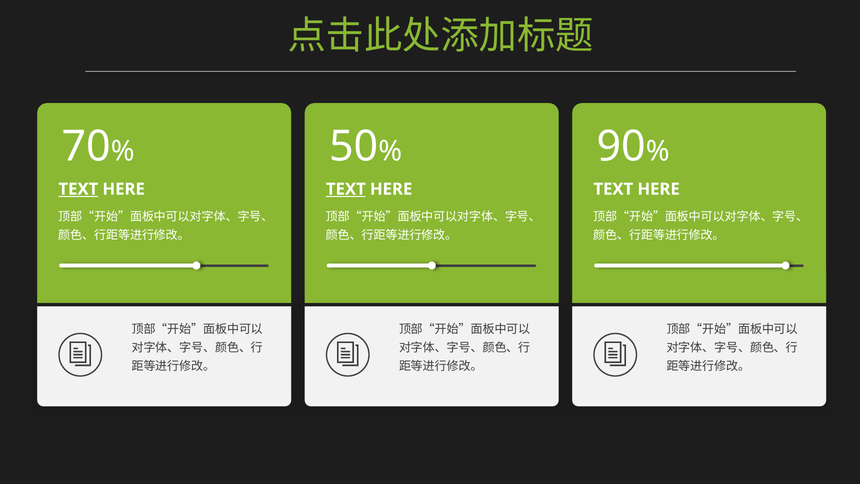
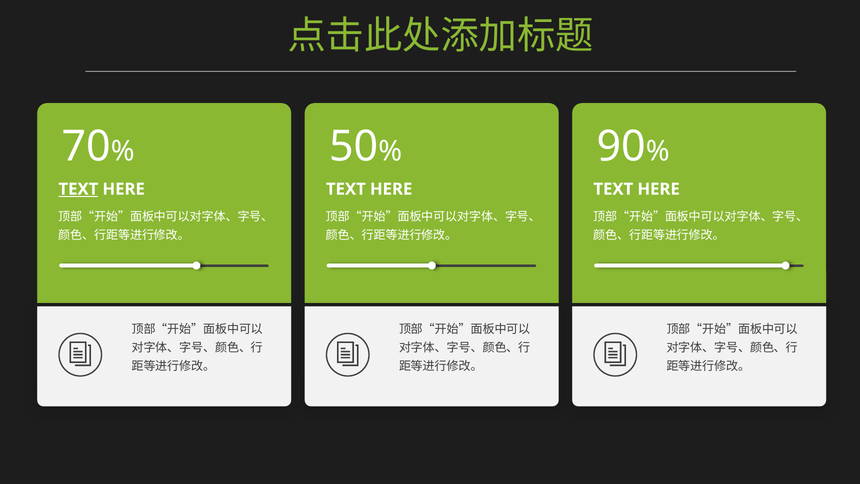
TEXT underline: present -> none (346, 189)
